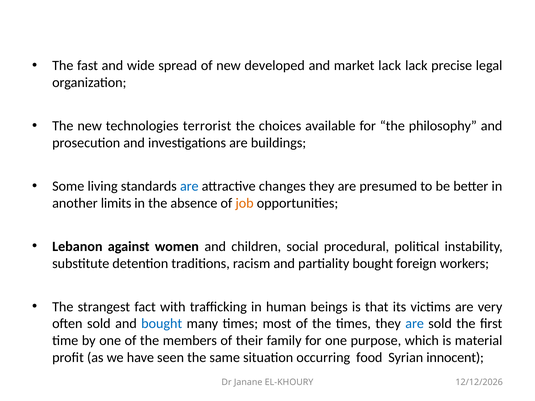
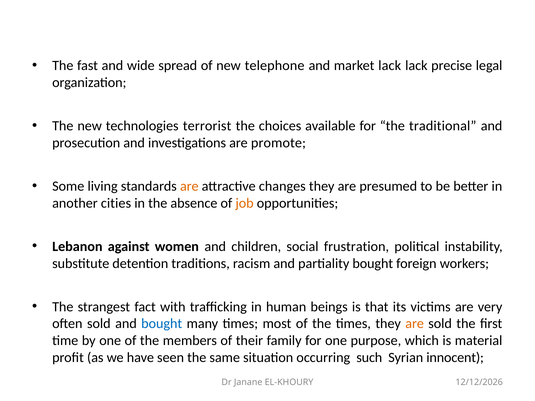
developed: developed -> telephone (275, 66)
philosophy: philosophy -> traditional (443, 126)
buildings: buildings -> promote (278, 143)
are colour: blue -> orange (189, 186)
limits: limits -> cities (116, 203)
procedural: procedural -> frustration (356, 247)
are colour: blue -> orange (415, 324)
food: food -> such (369, 358)
